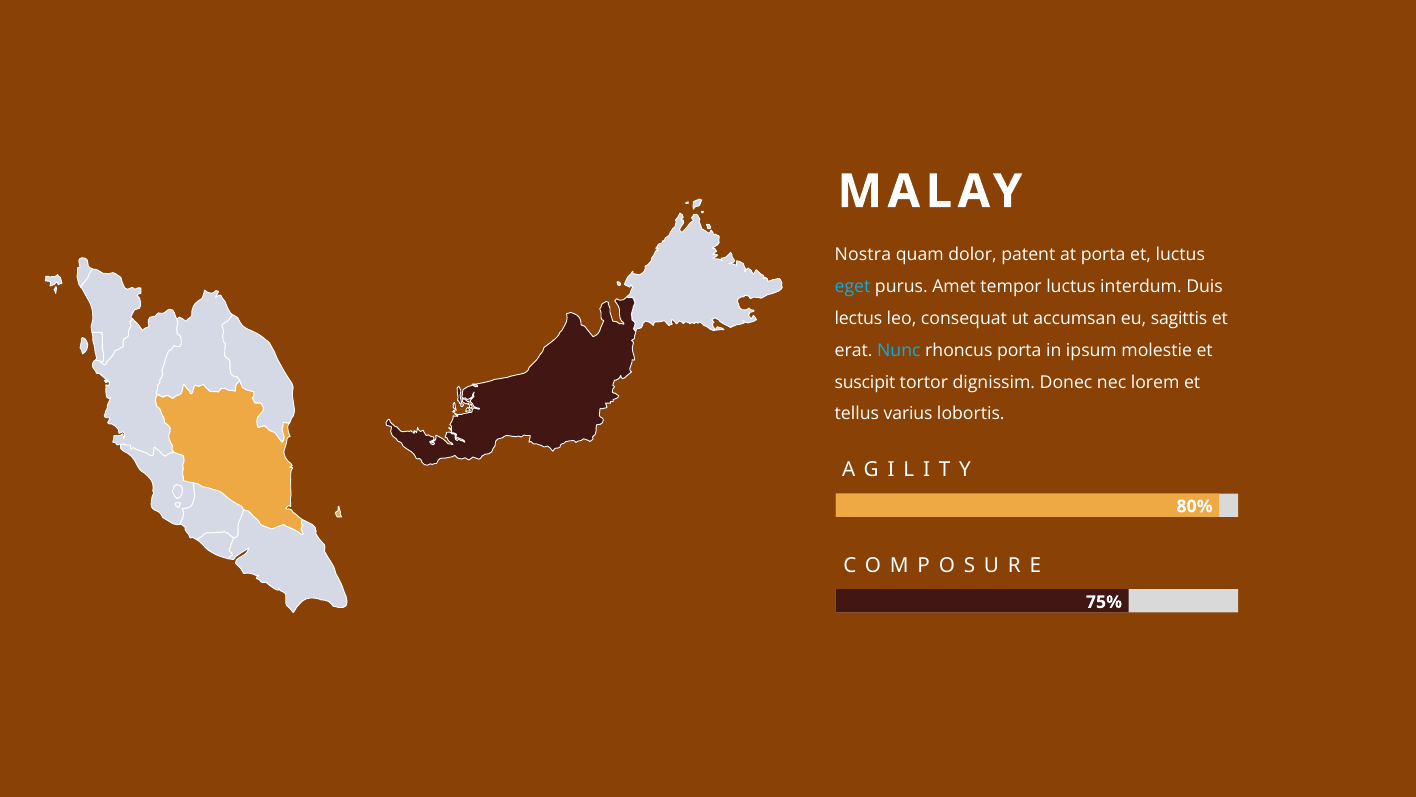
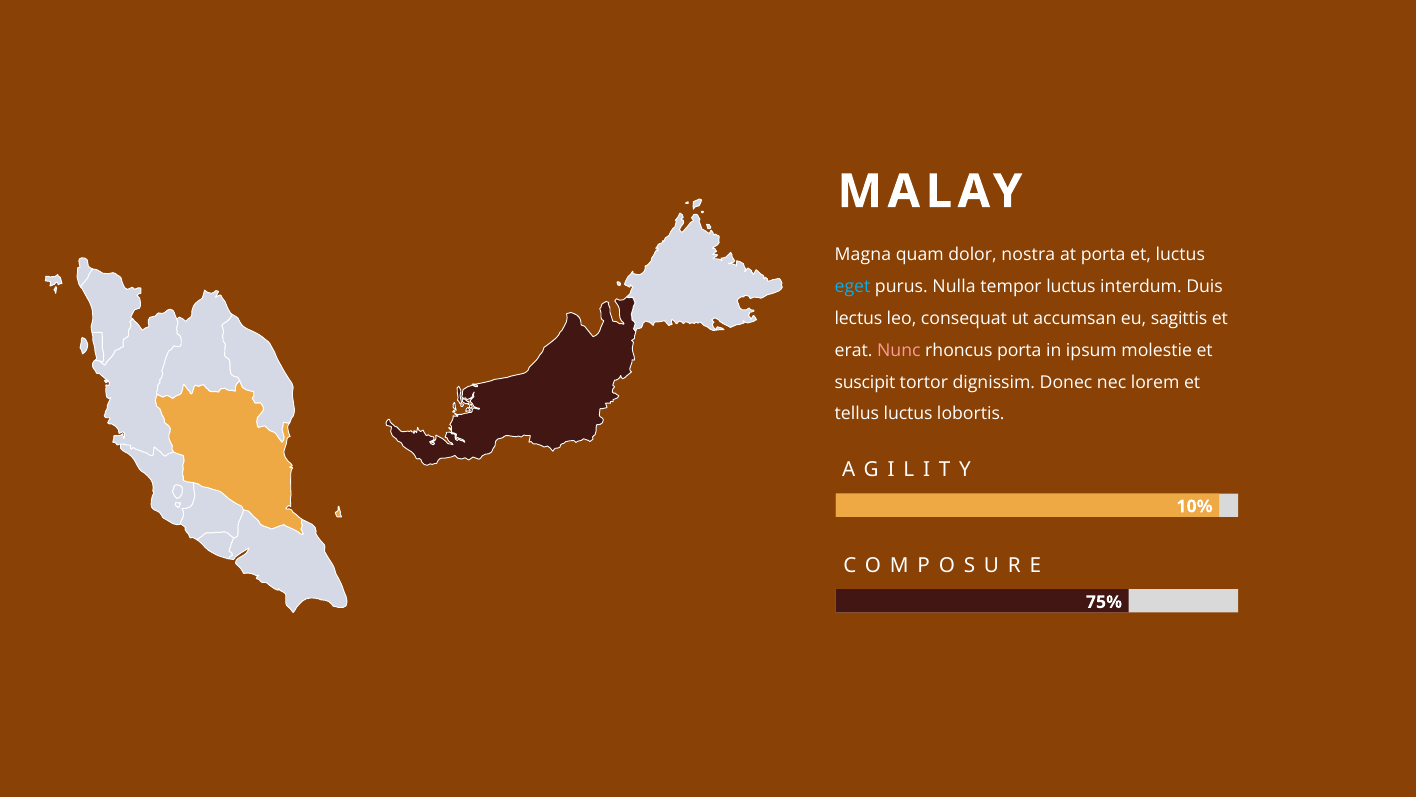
Nostra: Nostra -> Magna (863, 255)
patent: patent -> nostra (1028, 255)
Amet: Amet -> Nulla (954, 286)
Nunc colour: light blue -> pink (899, 350)
tellus varius: varius -> luctus (908, 414)
80%: 80% -> 10% (1195, 506)
